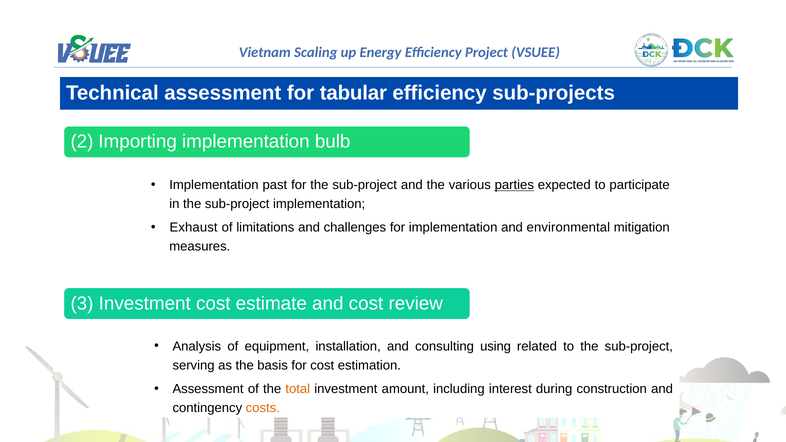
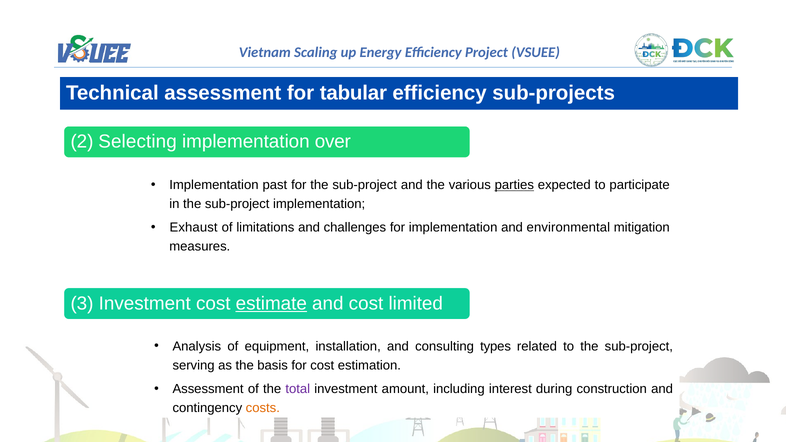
Importing: Importing -> Selecting (138, 142)
bulb: bulb -> over (333, 142)
estimate underline: none -> present (271, 304)
review: review -> limited (416, 304)
using: using -> types (496, 346)
total colour: orange -> purple (298, 389)
